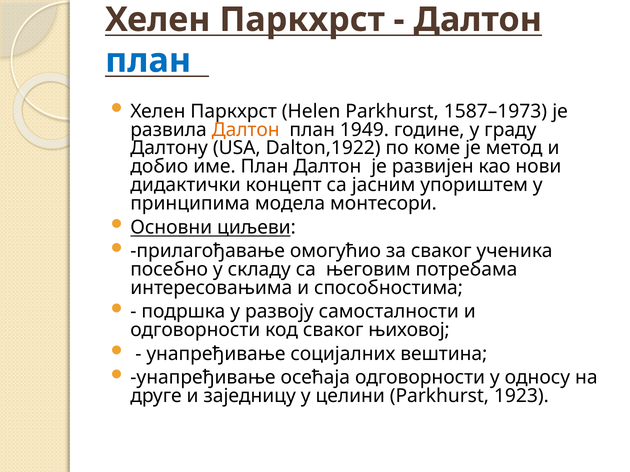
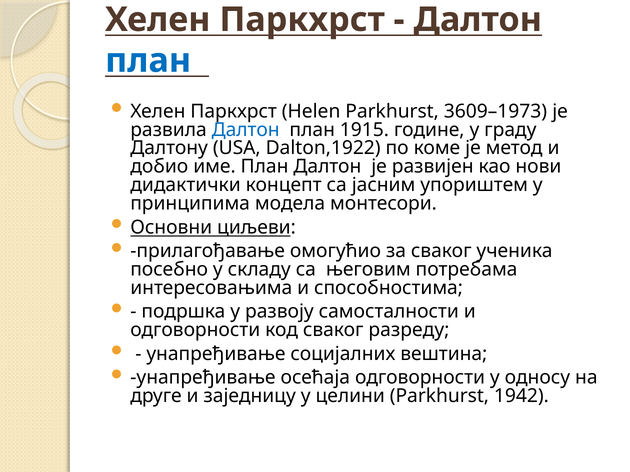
1587–1973: 1587–1973 -> 3609–1973 (495, 111)
Далтон colour: orange -> blue (246, 130)
1949: 1949 -> 1915 (364, 130)
њиховој: њиховој -> разреду (409, 330)
1923: 1923 -> 1942 (521, 396)
